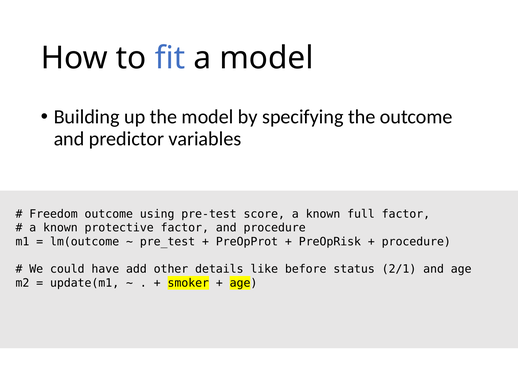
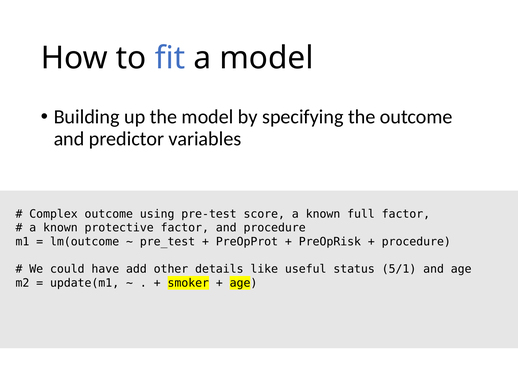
Freedom: Freedom -> Complex (54, 214)
before: before -> useful (306, 269)
2/1: 2/1 -> 5/1 (399, 269)
